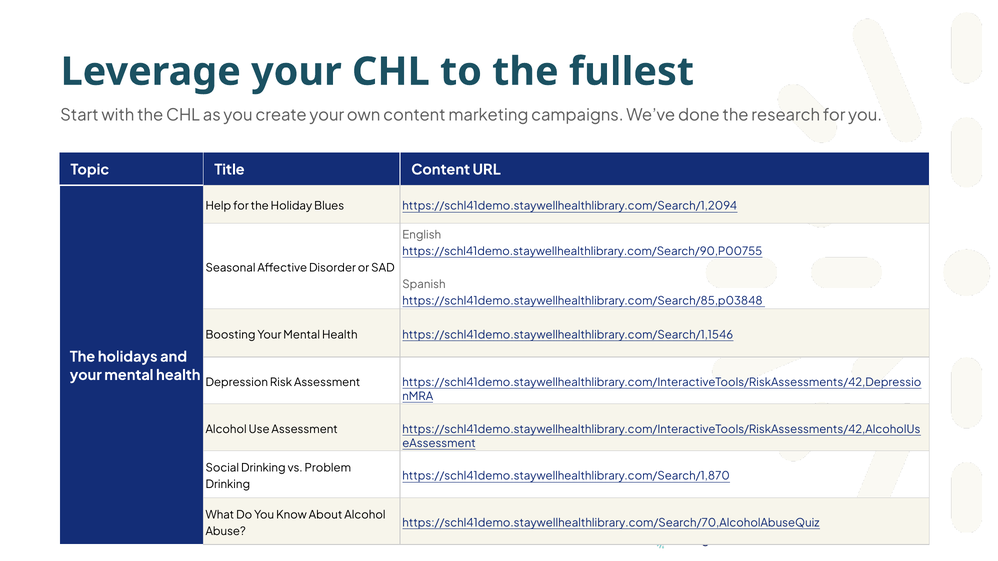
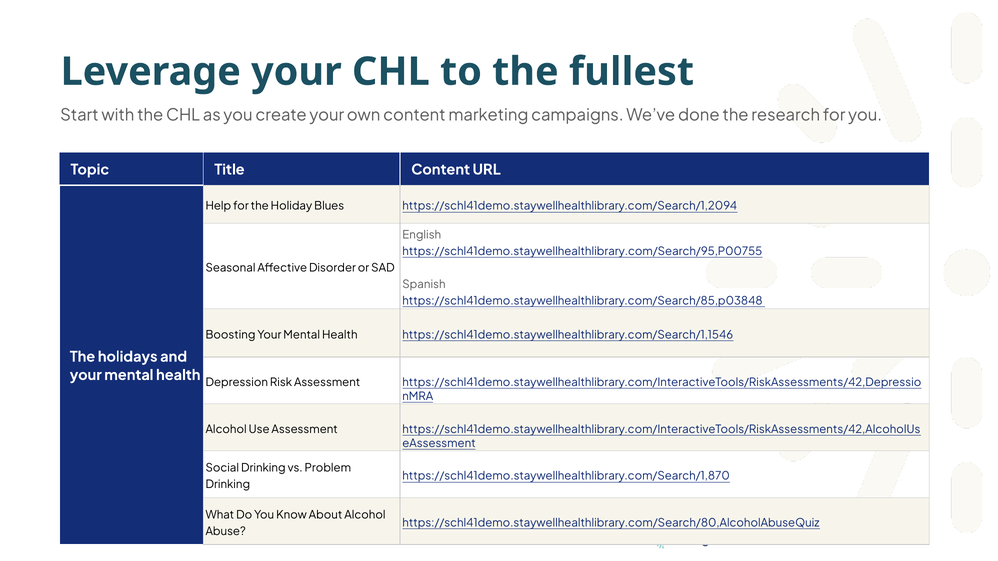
https://schl41demo.staywellhealthlibrary.com/Search/90,P00755: https://schl41demo.staywellhealthlibrary.com/Search/90,P00755 -> https://schl41demo.staywellhealthlibrary.com/Search/95,P00755 (582, 252)
https://schl41demo.staywellhealthlibrary.com/Search/70,AlcoholAbuseQuiz: https://schl41demo.staywellhealthlibrary.com/Search/70,AlcoholAbuseQuiz -> https://schl41demo.staywellhealthlibrary.com/Search/80,AlcoholAbuseQuiz (611, 523)
